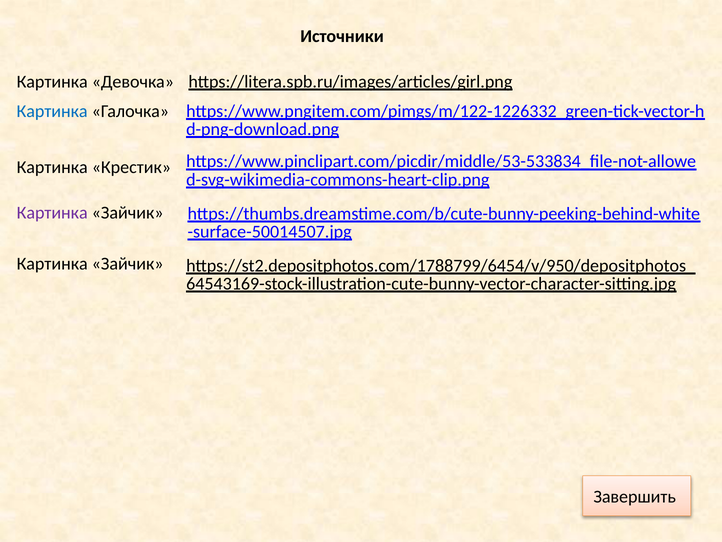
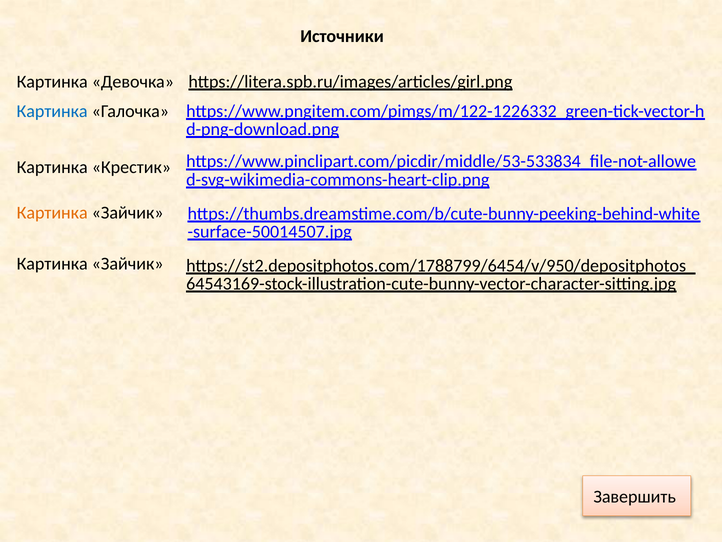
Картинка colour: purple -> orange (52, 212)
